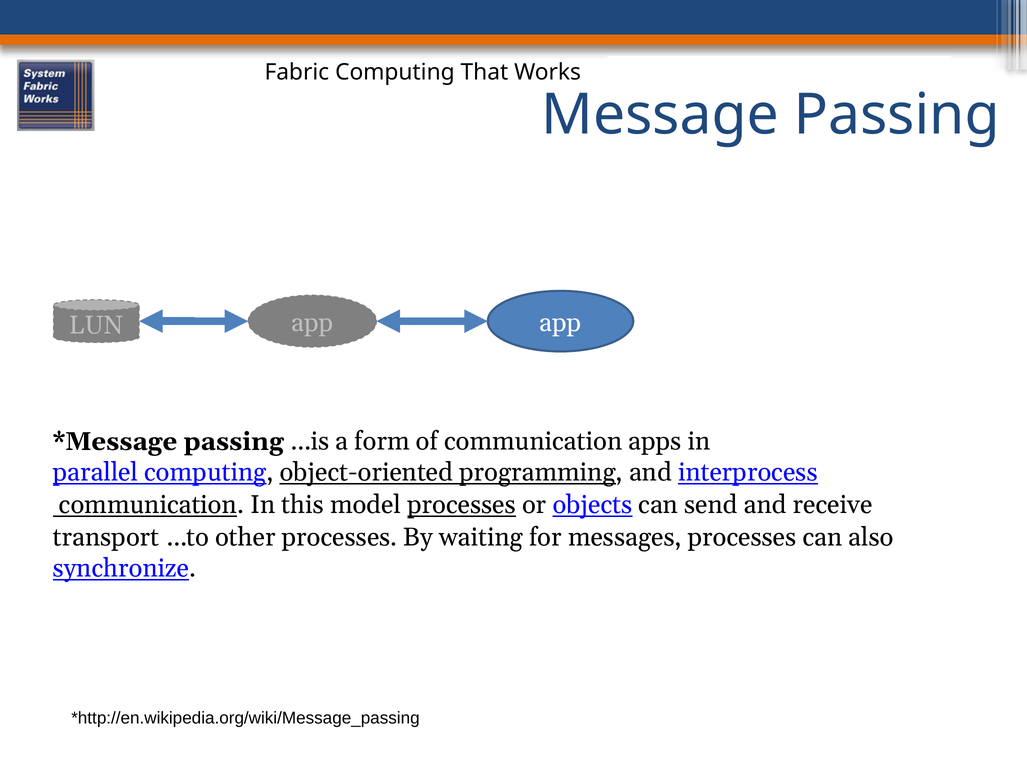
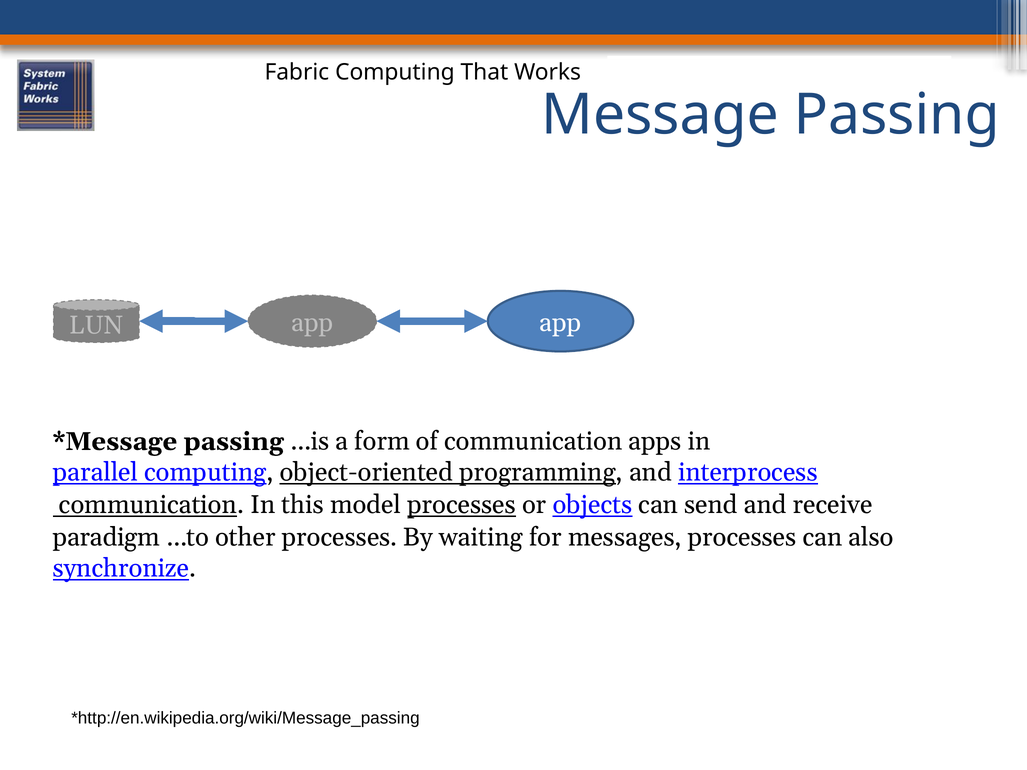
transport: transport -> paradigm (106, 537)
